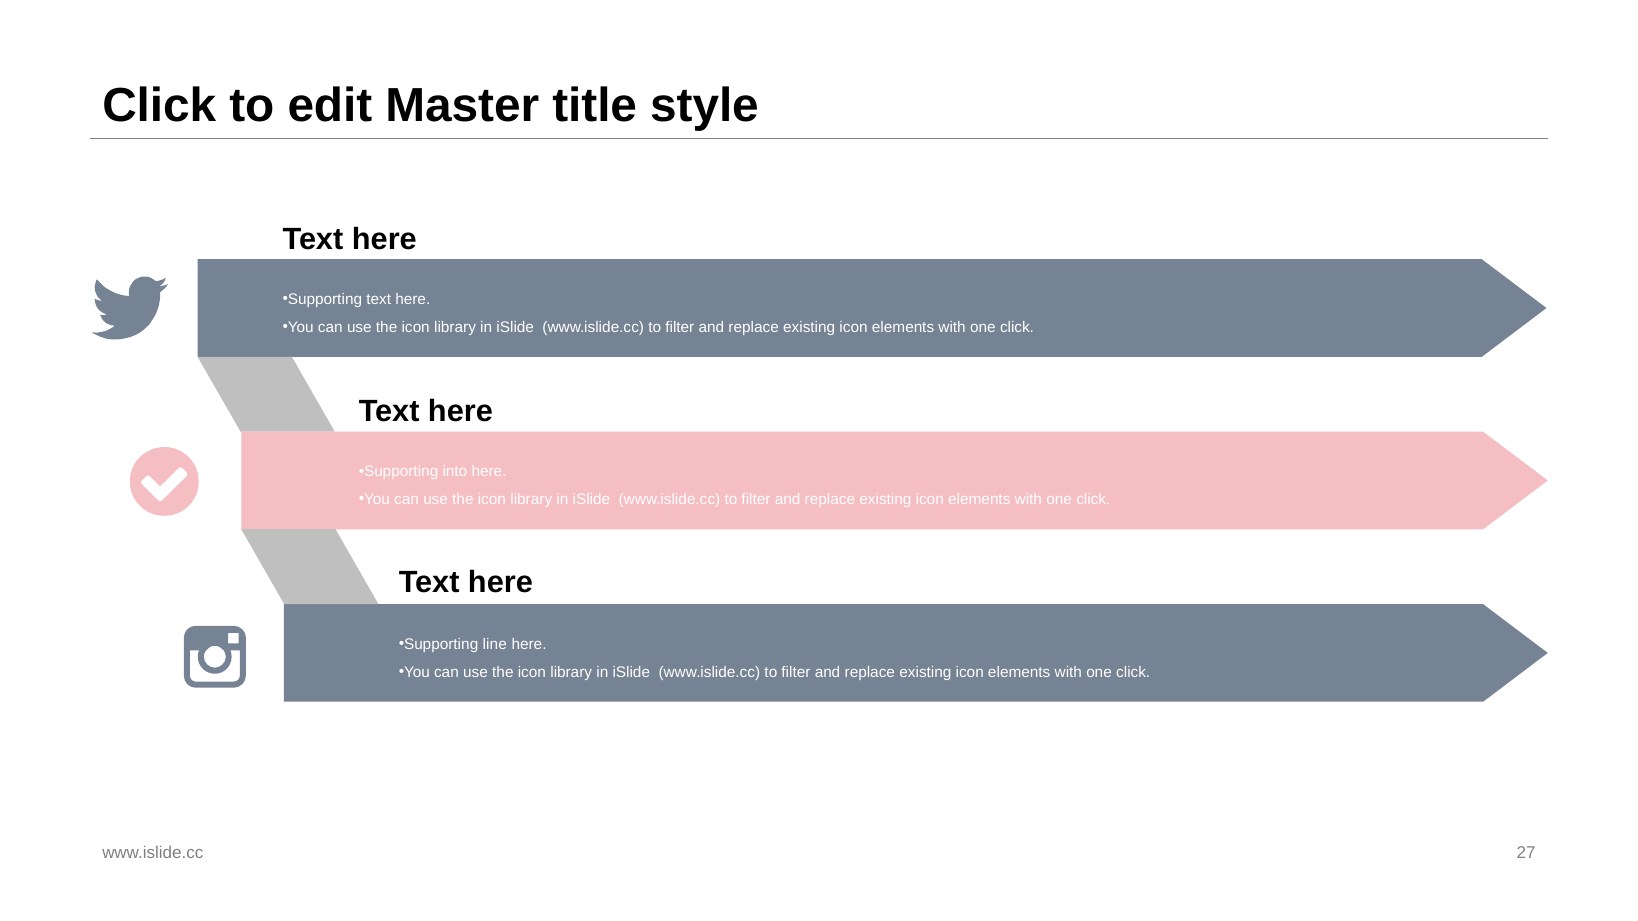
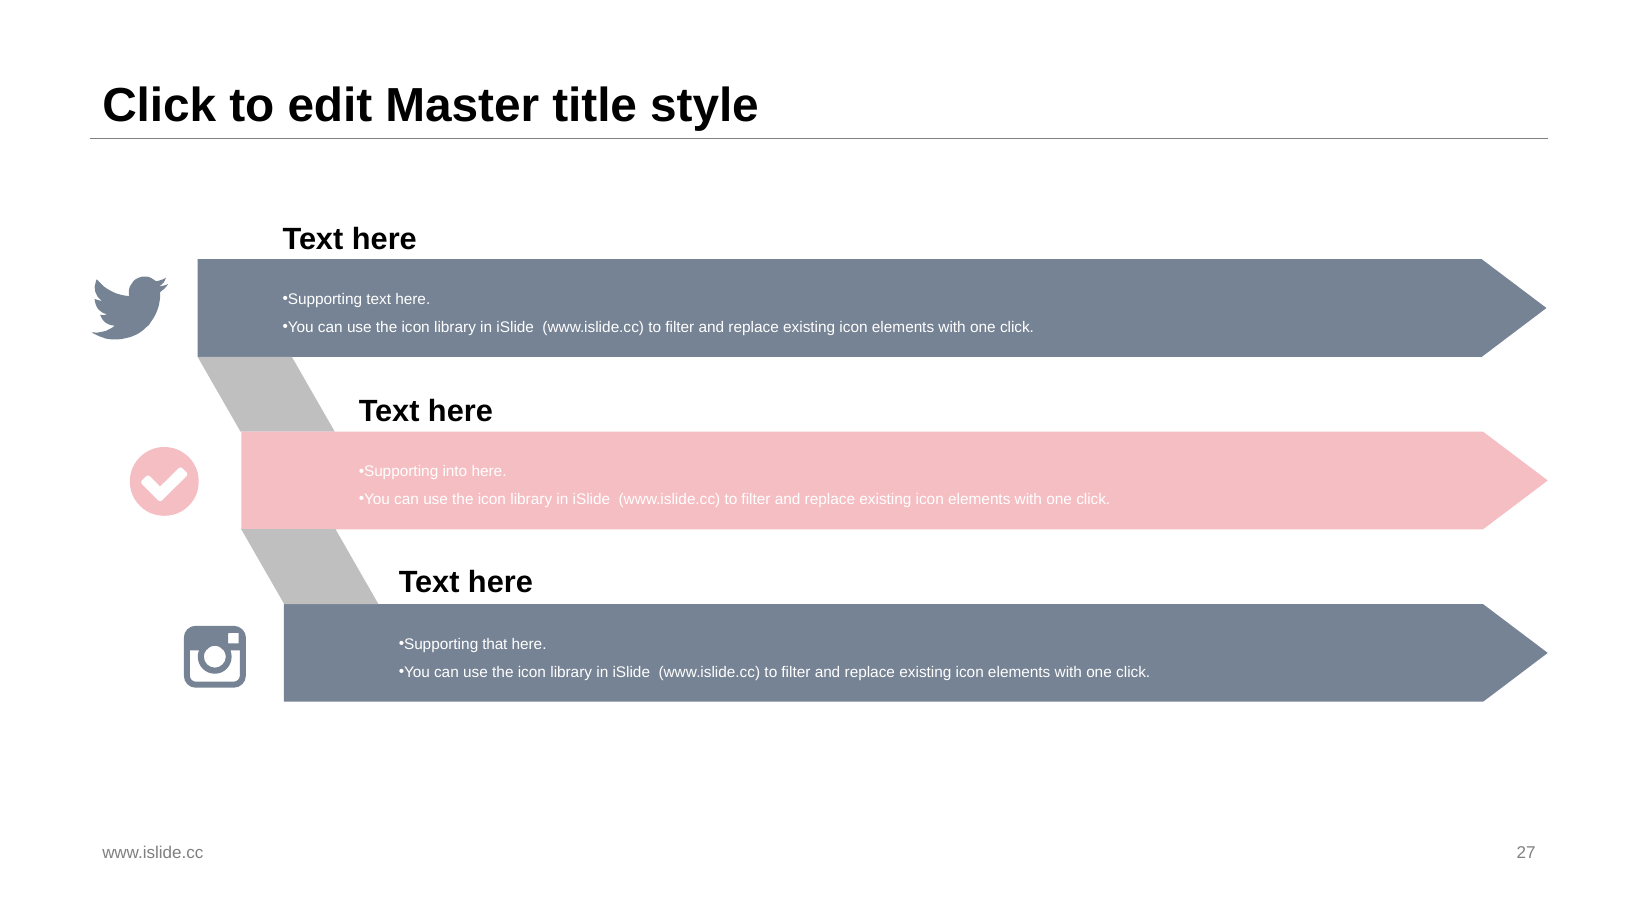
line: line -> that (495, 645)
